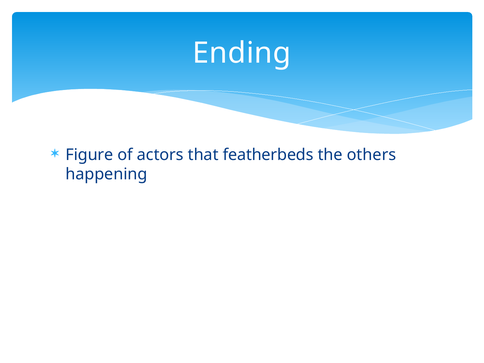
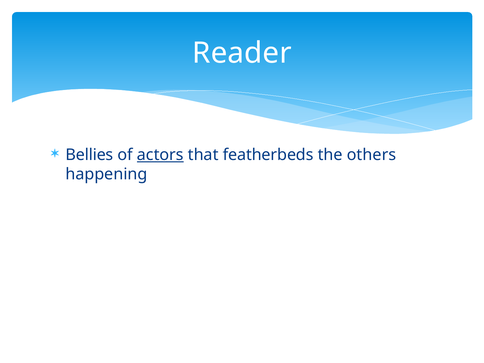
Ending: Ending -> Reader (242, 53)
Figure: Figure -> Bellies (89, 155)
actors underline: none -> present (160, 155)
